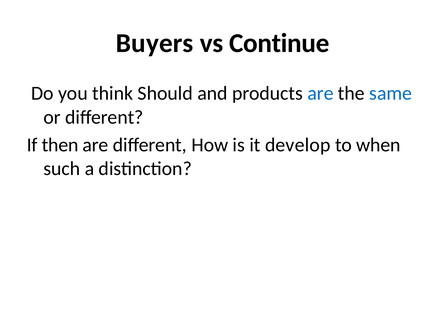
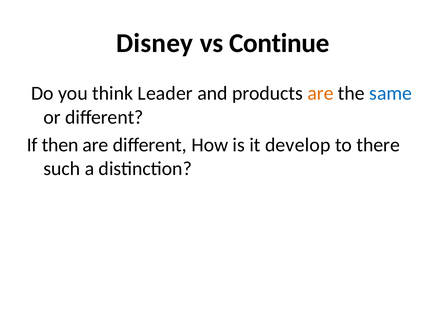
Buyers: Buyers -> Disney (155, 43)
Should: Should -> Leader (165, 93)
are colour: blue -> orange (321, 93)
when: when -> there (378, 145)
